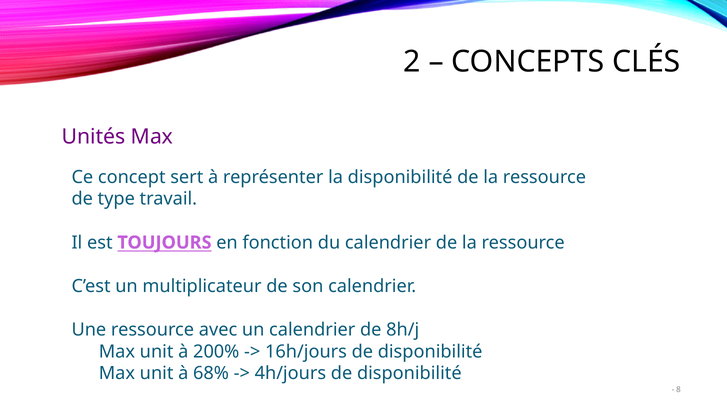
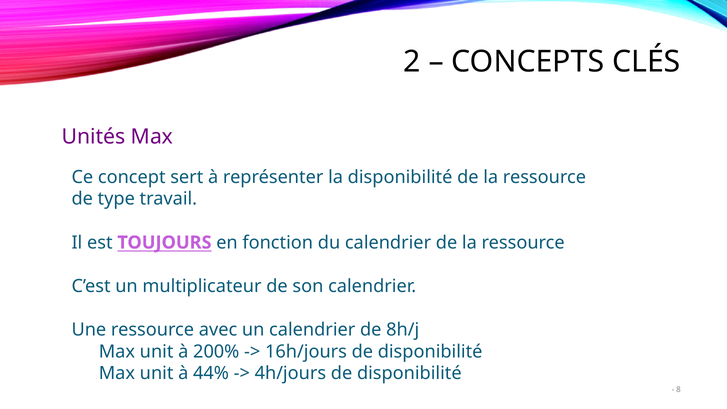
68%: 68% -> 44% (211, 373)
